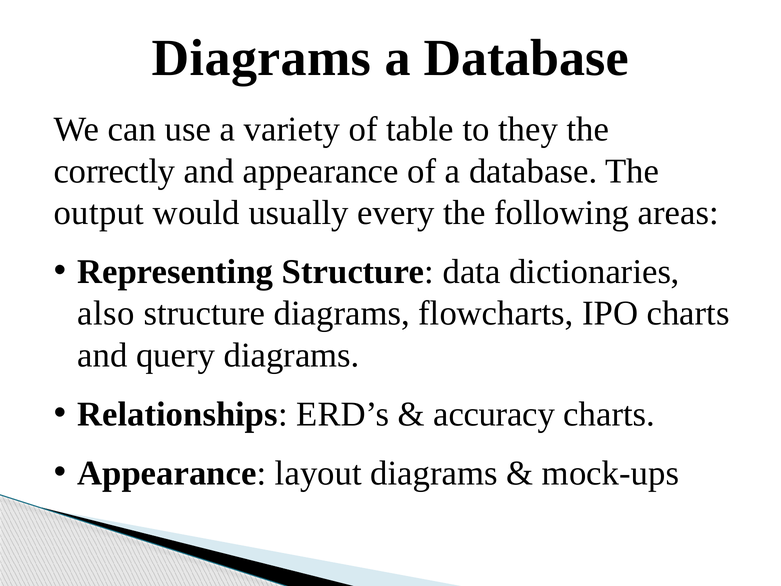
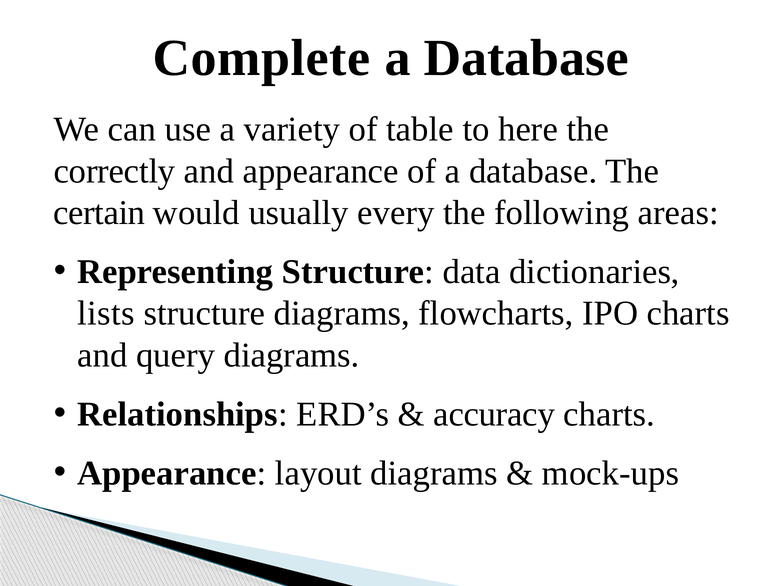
Diagrams: Diagrams -> Complete (261, 58)
they: they -> here (528, 129)
output: output -> certain (99, 213)
also: also -> lists (106, 313)
